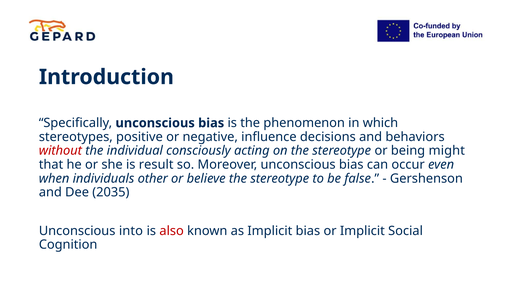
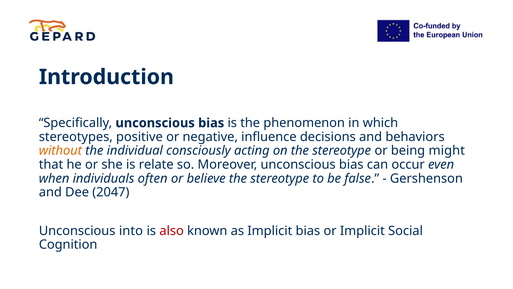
without colour: red -> orange (60, 151)
result: result -> relate (156, 164)
other: other -> often (153, 178)
2035: 2035 -> 2047 (111, 192)
